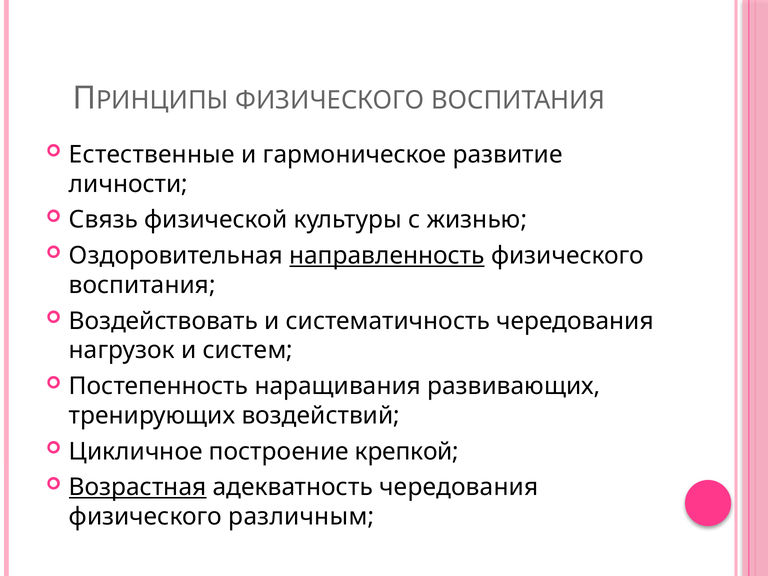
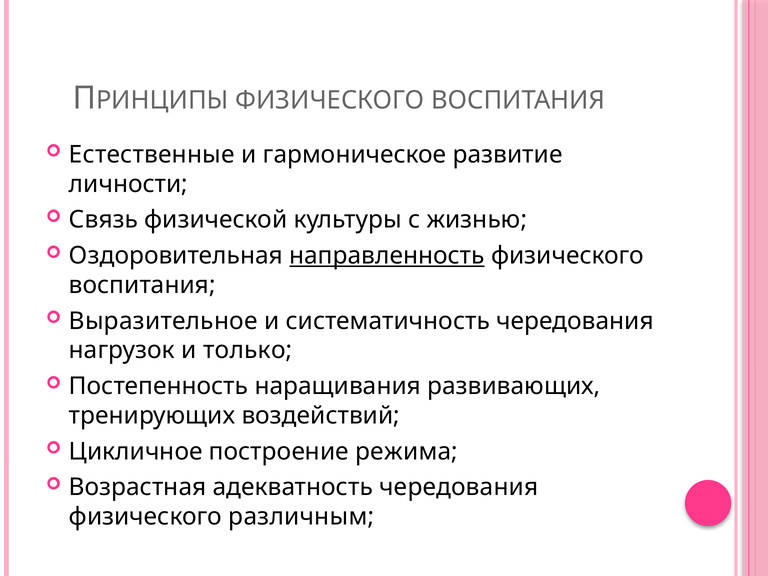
Воздействовать: Воздействовать -> Выразительное (163, 321)
систем: систем -> только (248, 350)
крепкой: крепкой -> режима (407, 451)
Возрастная underline: present -> none (138, 487)
